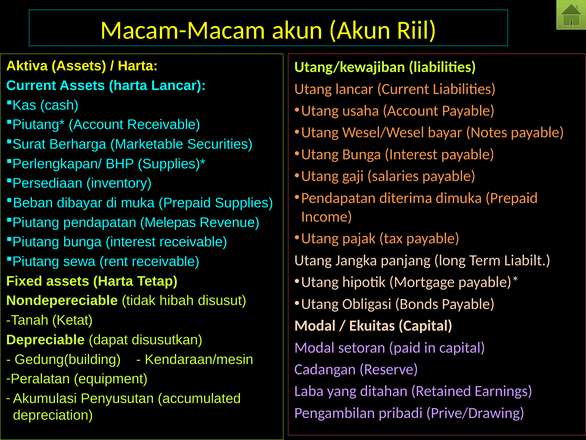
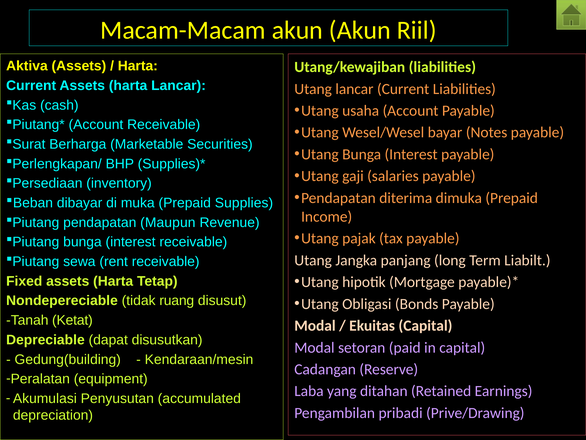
Melepas: Melepas -> Maupun (168, 222)
hibah: hibah -> ruang (177, 300)
